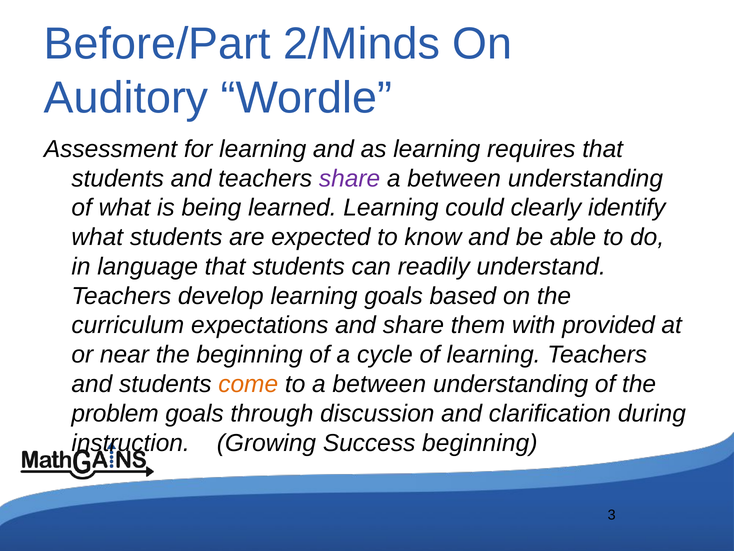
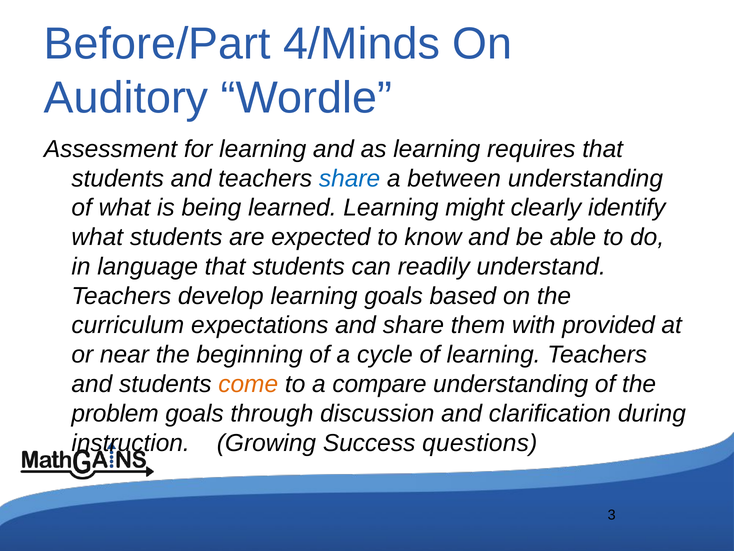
2/Minds: 2/Minds -> 4/Minds (362, 44)
share colour: purple -> blue (350, 178)
could: could -> might (475, 208)
to a between: between -> compare (379, 384)
Success beginning: beginning -> questions (480, 443)
